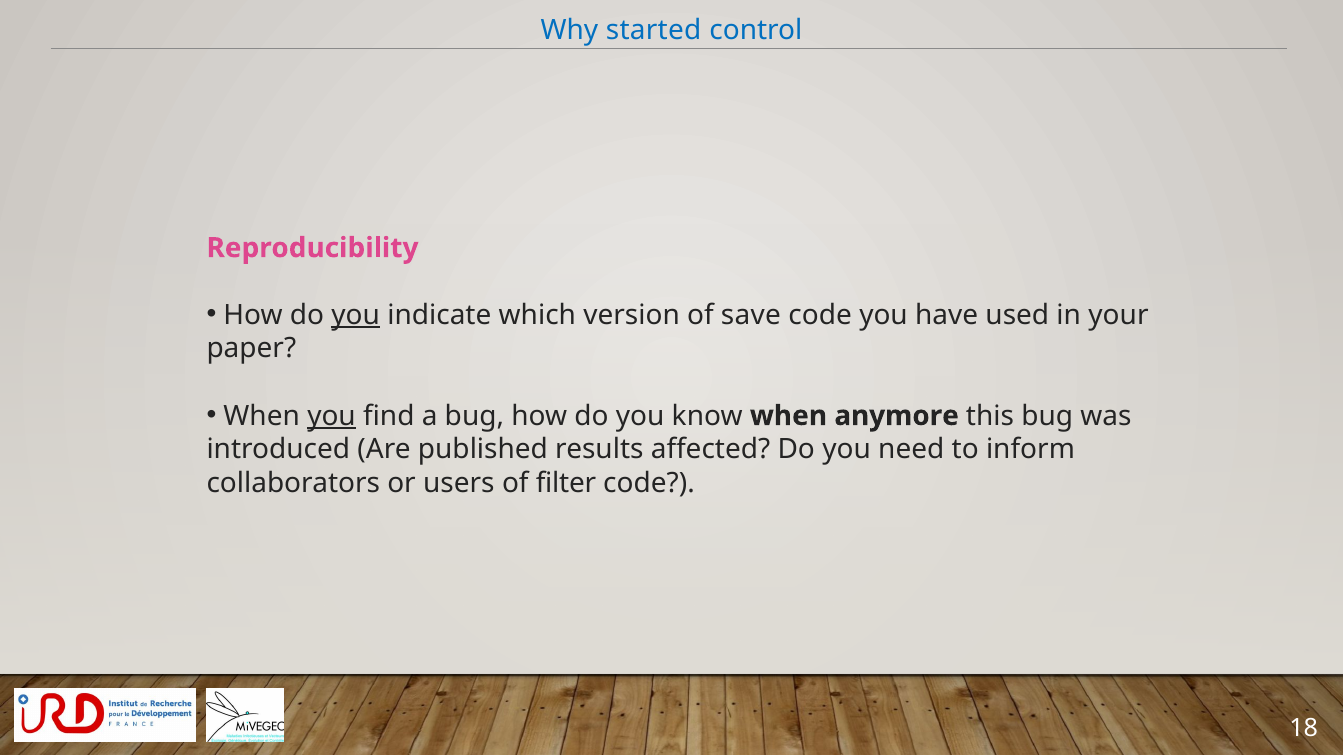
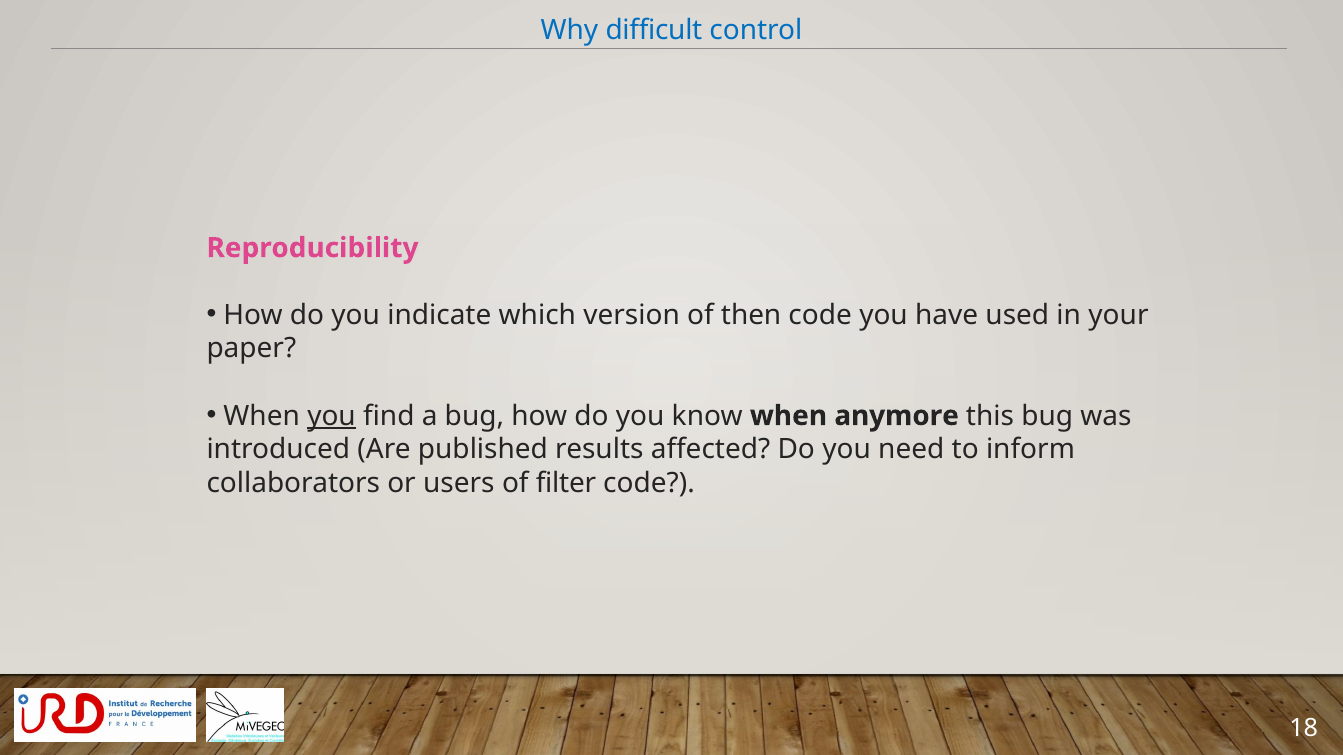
started: started -> difficult (654, 31)
you underline: present -> none (356, 315)
save: save -> then (751, 315)
